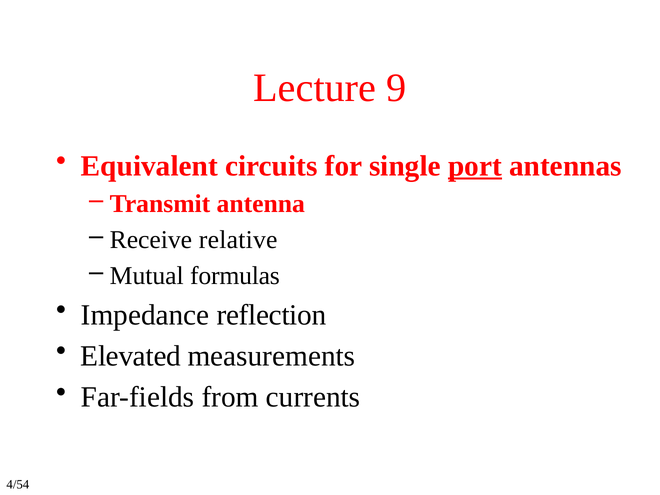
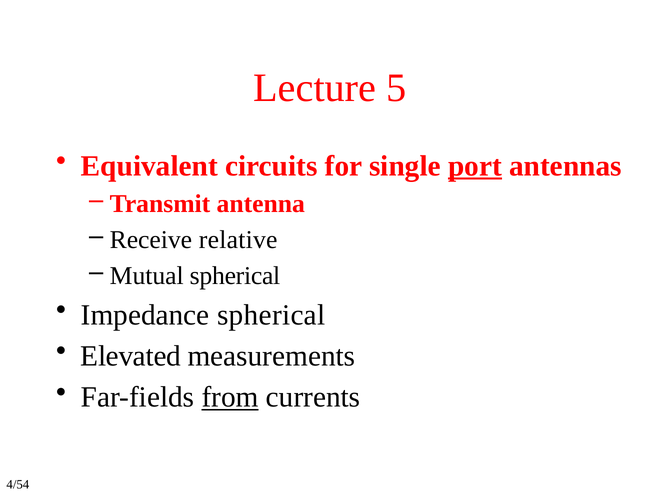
9: 9 -> 5 (396, 88)
Mutual formulas: formulas -> spherical (235, 276)
Impedance reflection: reflection -> spherical (271, 315)
from underline: none -> present (230, 397)
